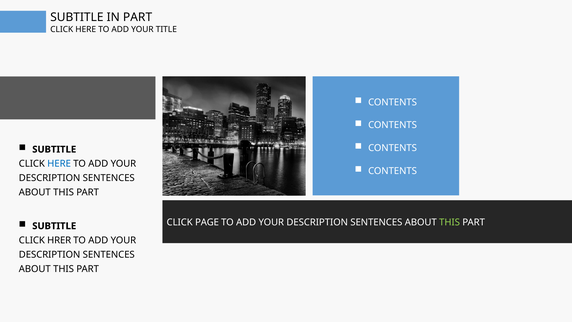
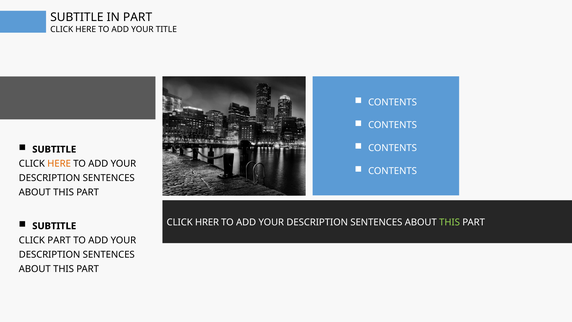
HERE colour: blue -> orange (59, 164)
PAGE: PAGE -> HRER (207, 222)
CLICK HRER: HRER -> PART (59, 240)
